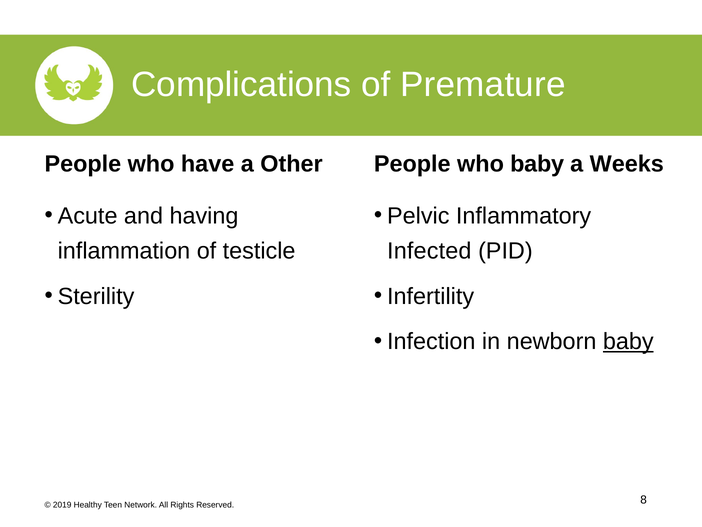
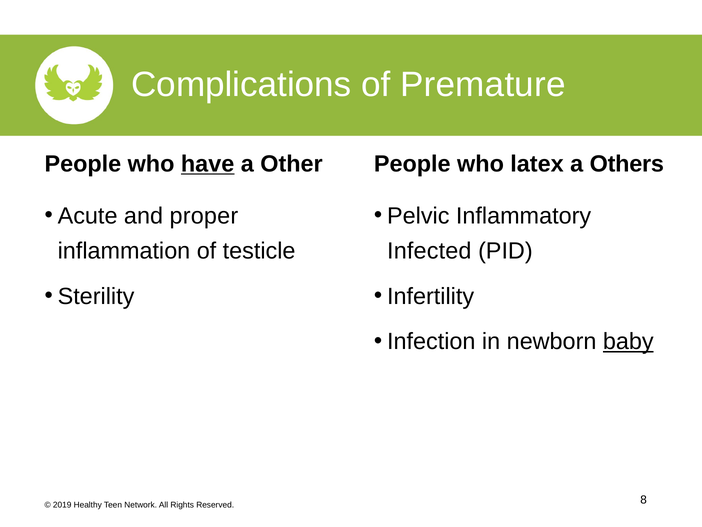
have underline: none -> present (208, 164)
who baby: baby -> latex (537, 164)
Weeks: Weeks -> Others (627, 164)
having: having -> proper (204, 216)
